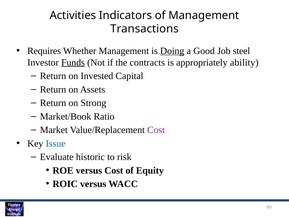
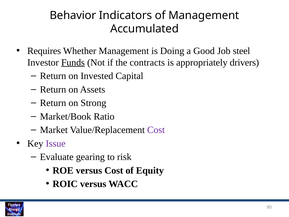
Activities: Activities -> Behavior (73, 15)
Transactions: Transactions -> Accumulated (145, 29)
Doing underline: present -> none (172, 51)
ability: ability -> drivers (244, 62)
Issue colour: blue -> purple (56, 143)
historic: historic -> gearing (90, 157)
